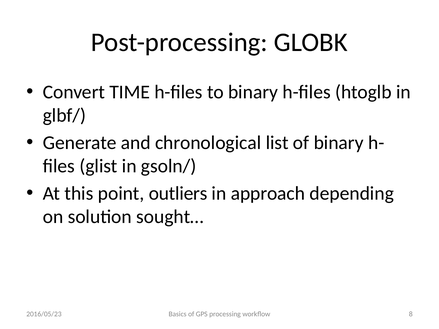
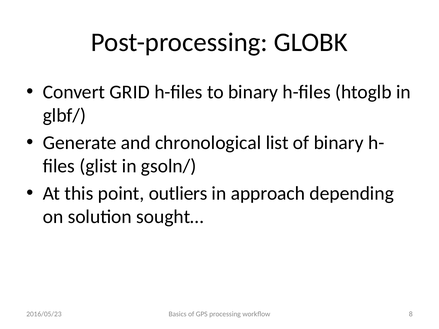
TIME: TIME -> GRID (130, 92)
